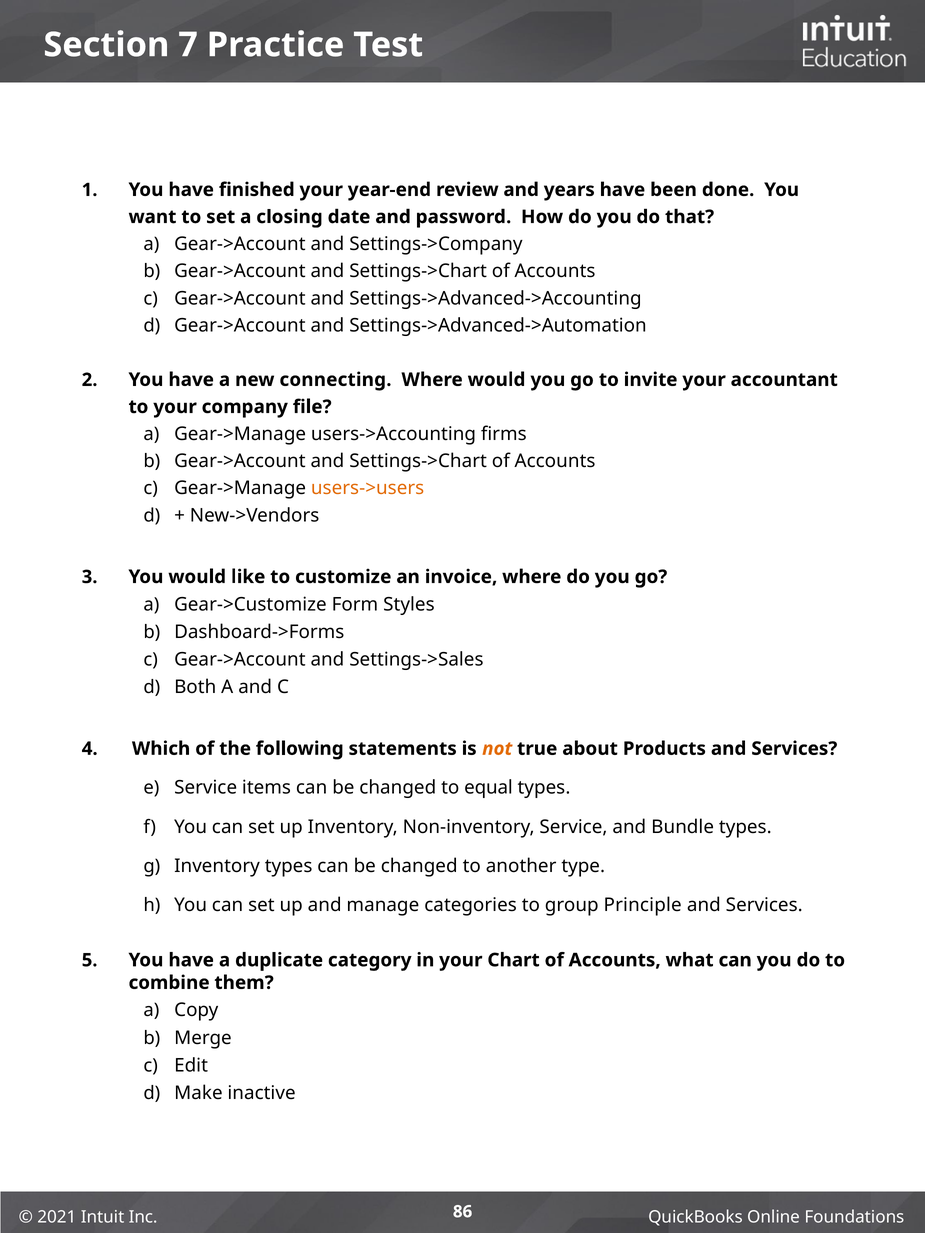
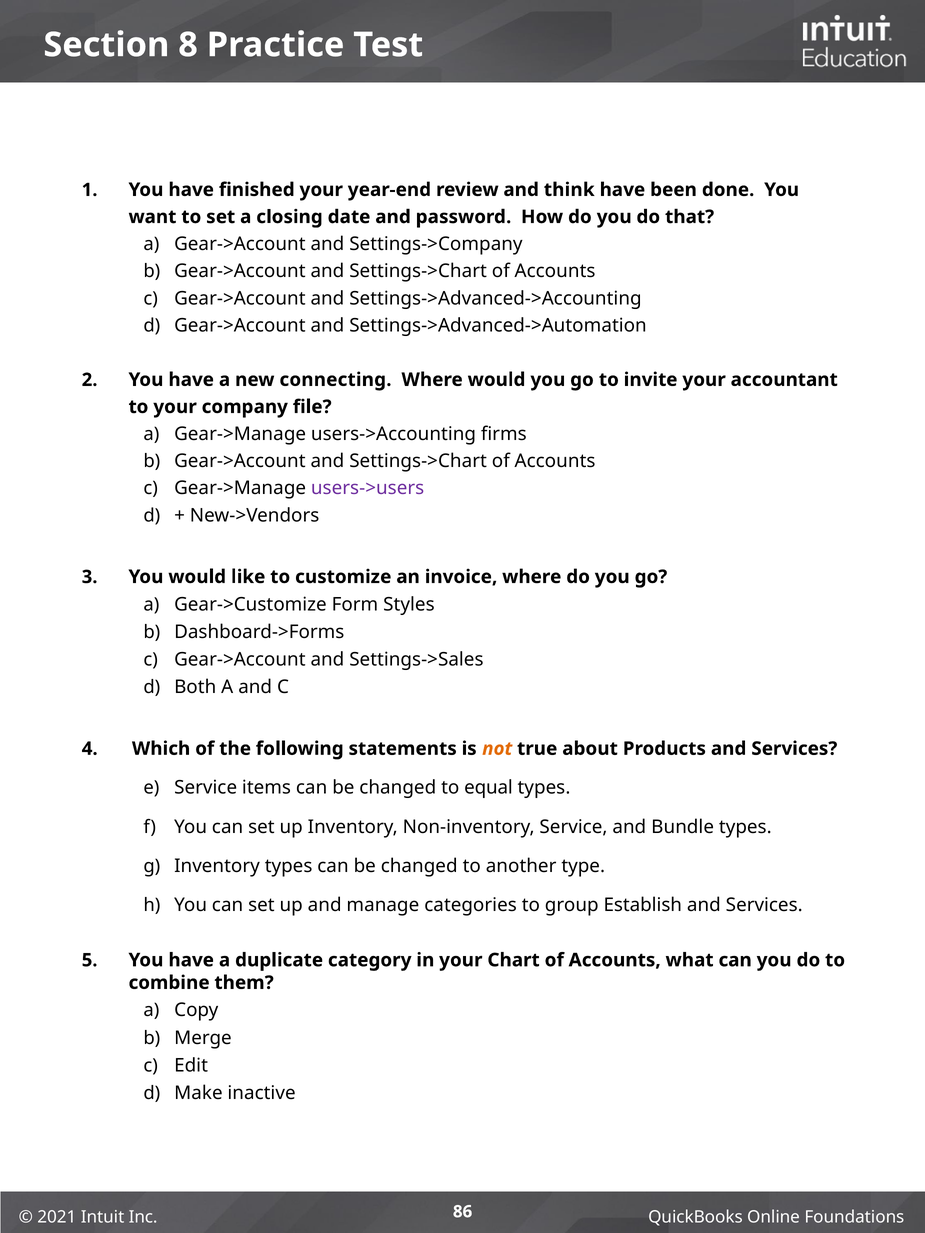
7: 7 -> 8 (188, 45)
years: years -> think (569, 190)
users->users colour: orange -> purple (368, 488)
Principle: Principle -> Establish (643, 905)
